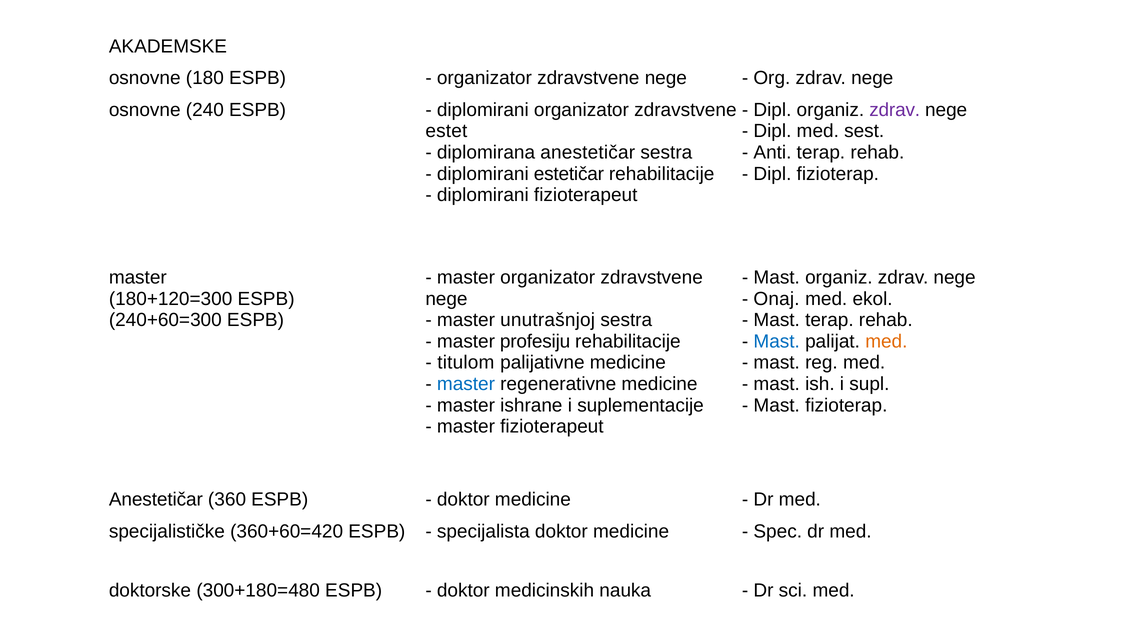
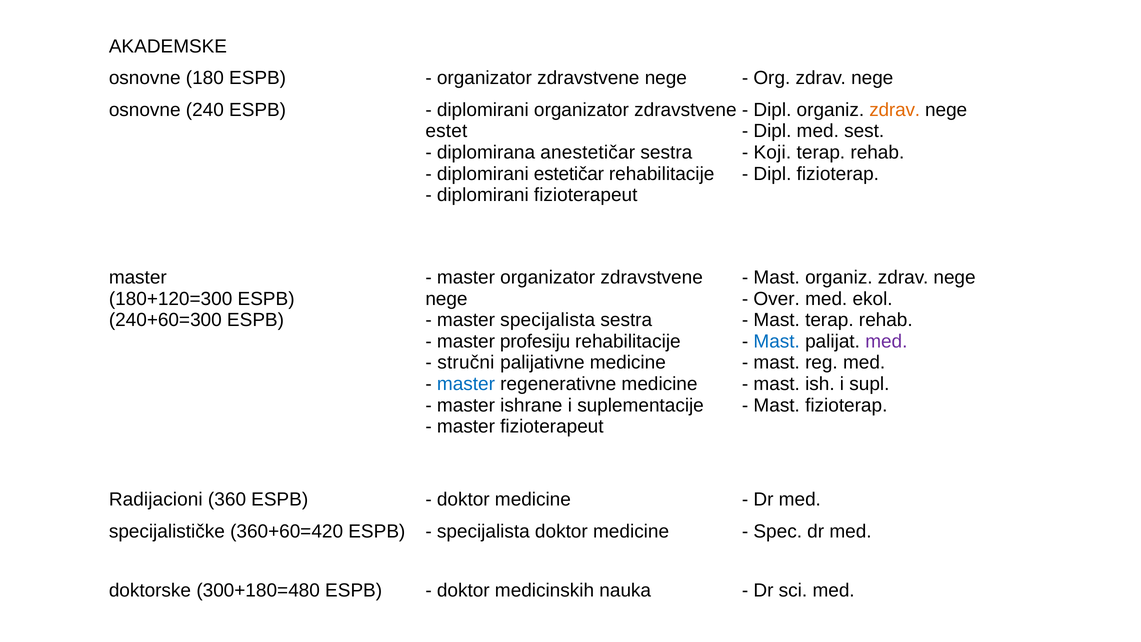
zdrav colour: purple -> orange (895, 110)
Anti: Anti -> Koji (772, 152)
Onaj: Onaj -> Over (777, 299)
master unutrašnjoj: unutrašnjoj -> specijalista (548, 320)
med colour: orange -> purple (886, 341)
titulom: titulom -> stručni (466, 363)
Anestetičar: Anestetičar -> Radijacioni (156, 499)
